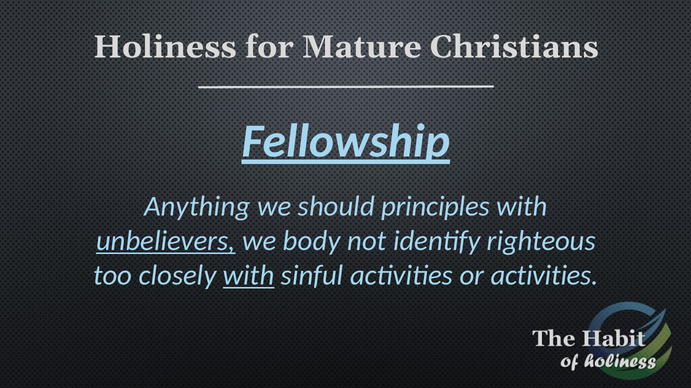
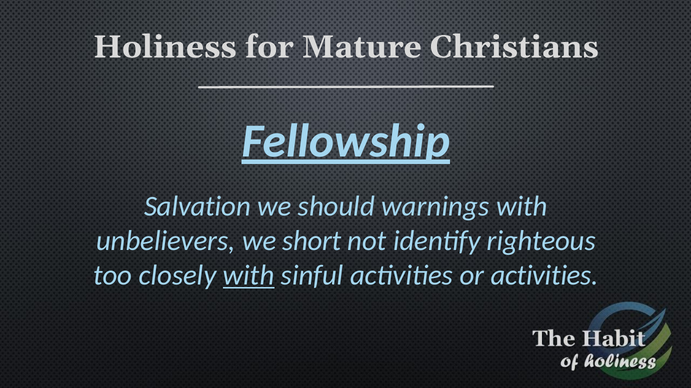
Anything: Anything -> Salvation (197, 207)
principles: principles -> warnings (435, 207)
unbelievers underline: present -> none (166, 241)
body: body -> short (312, 241)
